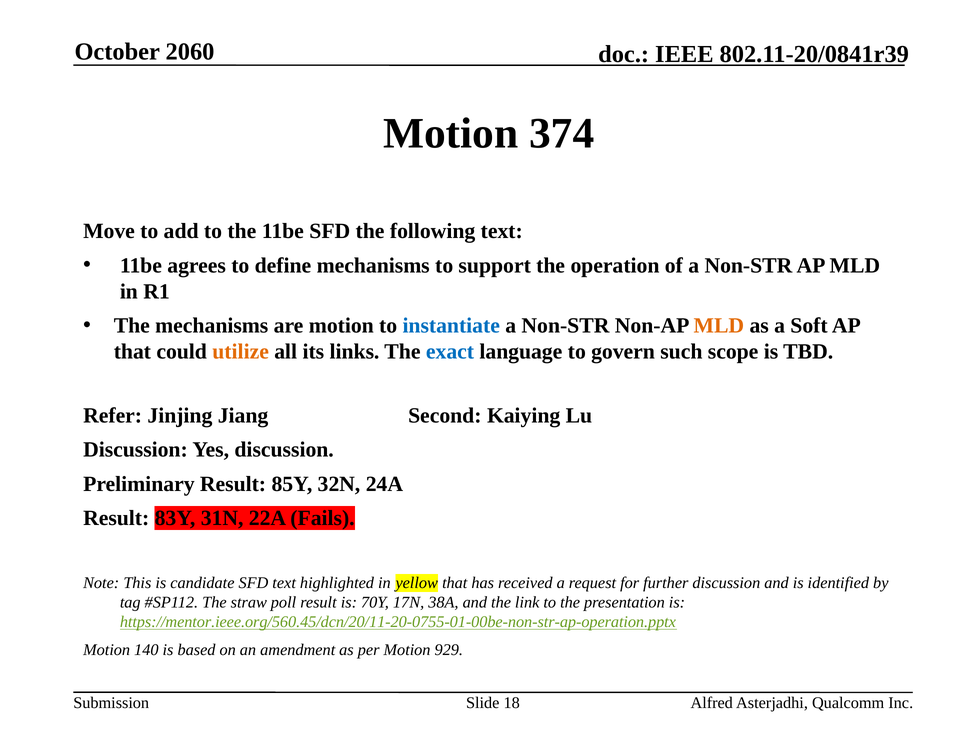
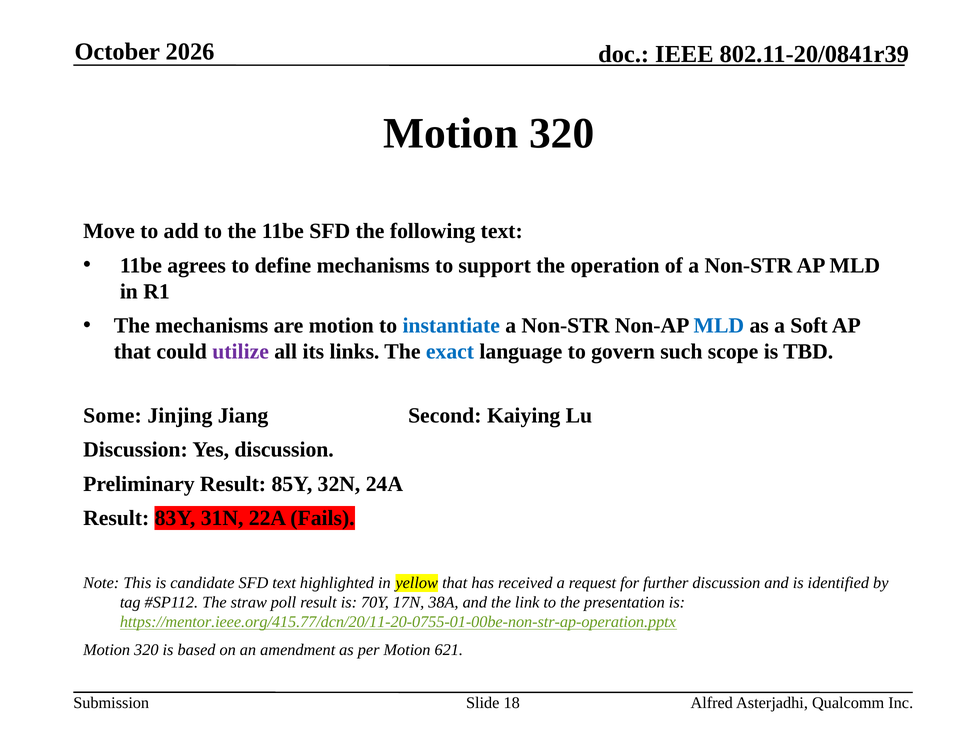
2060: 2060 -> 2026 (190, 52)
374: 374 -> 320 (562, 133)
MLD colour: orange -> blue (719, 326)
utilize colour: orange -> purple (241, 352)
Refer: Refer -> Some (113, 416)
https://mentor.ieee.org/560.45/dcn/20/11-20-0755-01-00be-non-str-ap-operation.pptx: https://mentor.ieee.org/560.45/dcn/20/11-20-0755-01-00be-non-str-ap-operation.pptx -> https://mentor.ieee.org/415.77/dcn/20/11-20-0755-01-00be-non-str-ap-operation.pptx (398, 622)
140: 140 -> 320 (146, 650)
929: 929 -> 621 (449, 650)
